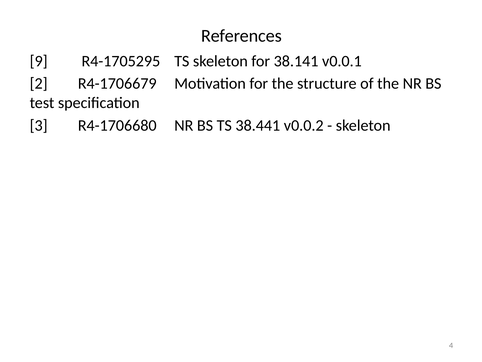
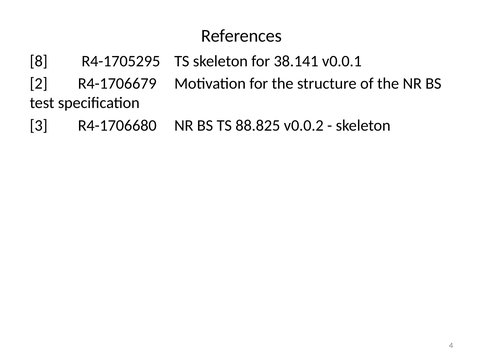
9: 9 -> 8 (39, 61)
38.441: 38.441 -> 88.825 (258, 125)
